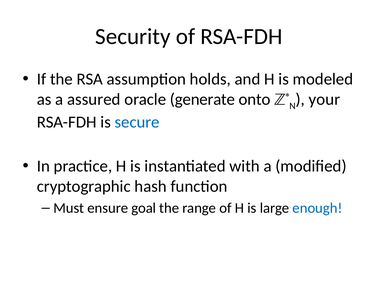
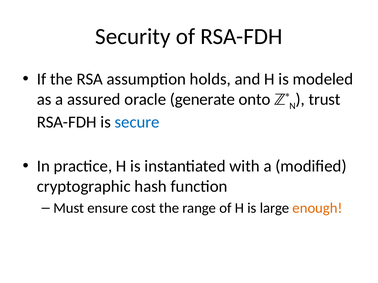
your: your -> trust (325, 99)
goal: goal -> cost (144, 208)
enough colour: blue -> orange (317, 208)
